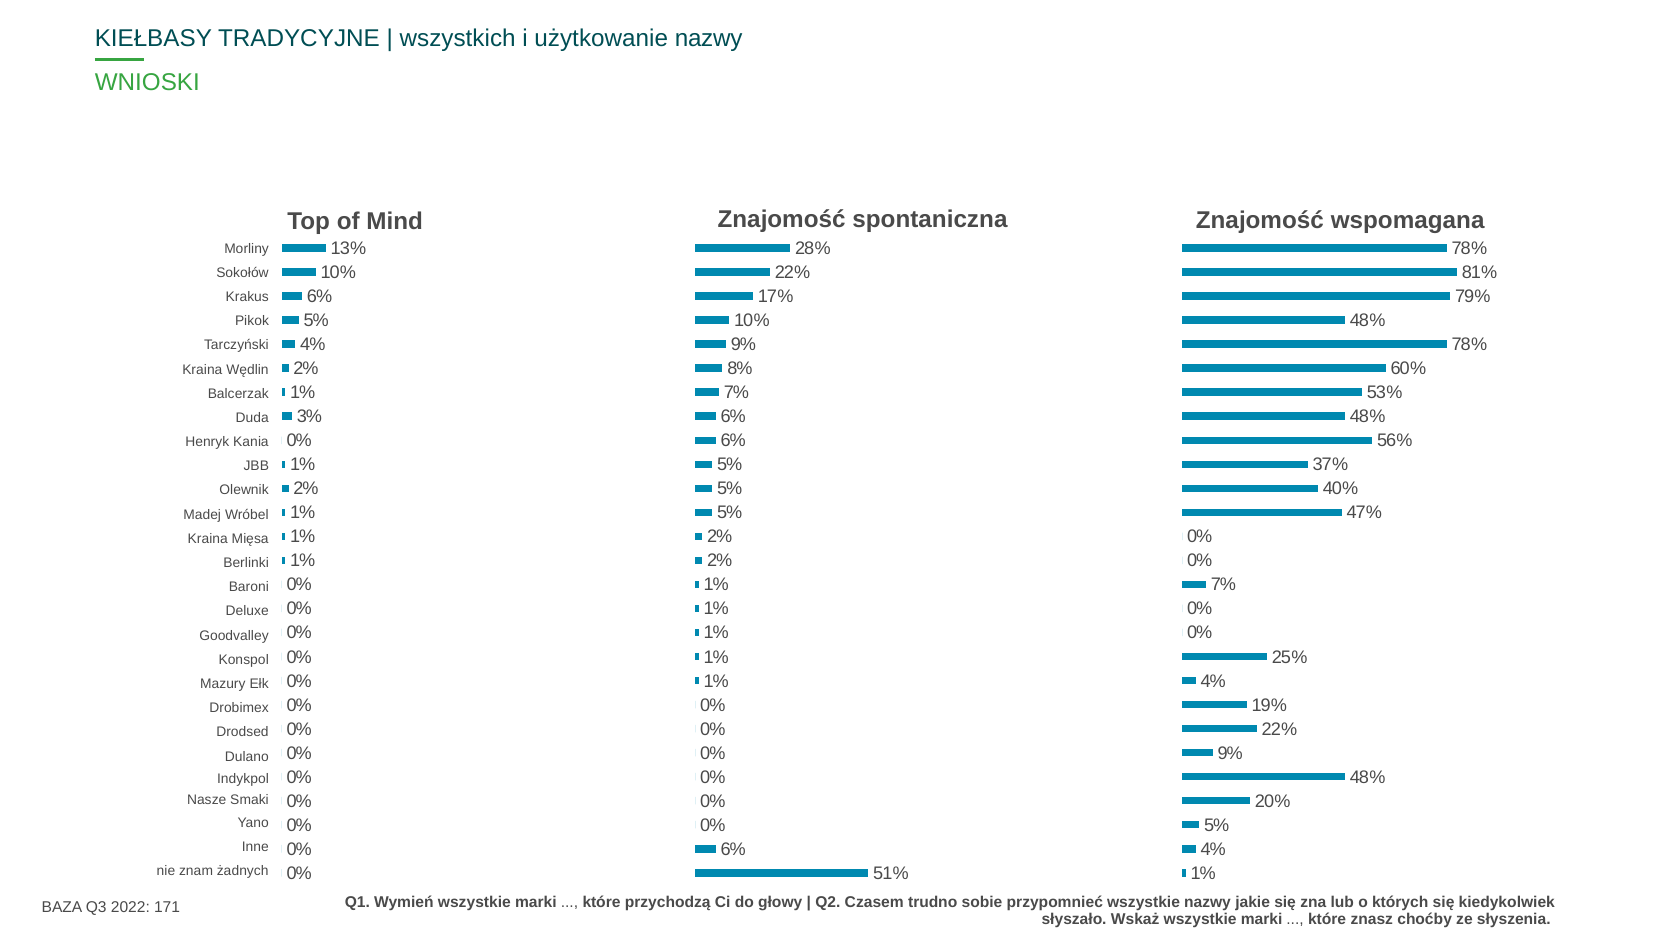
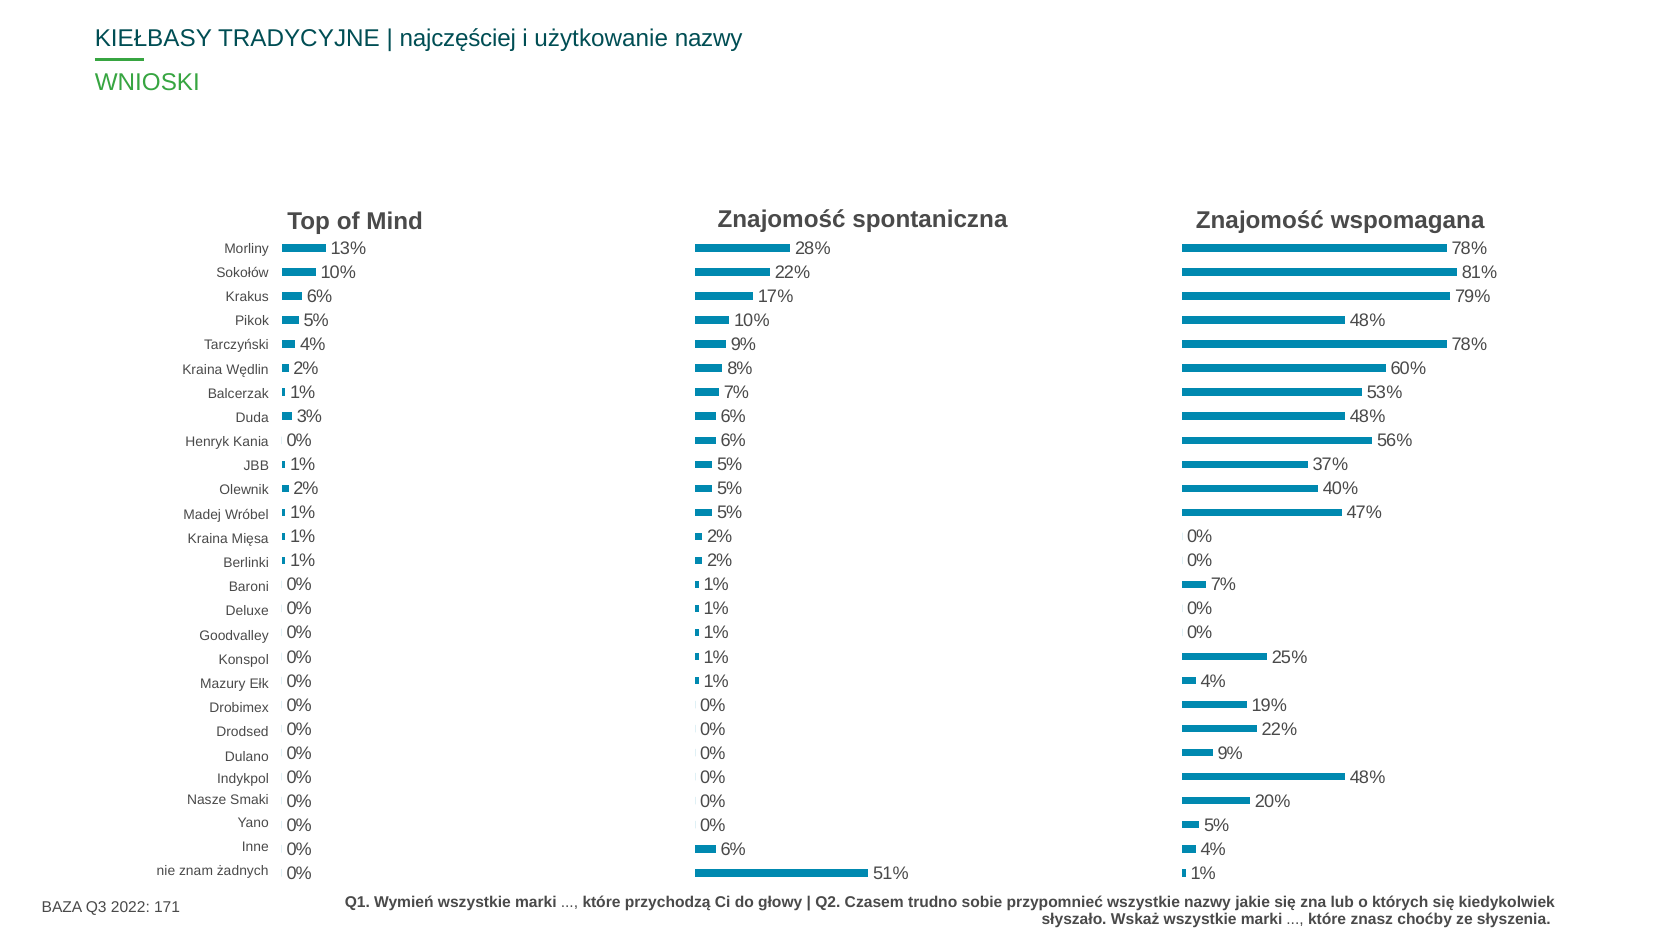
wszystkich: wszystkich -> najczęściej (458, 39)
